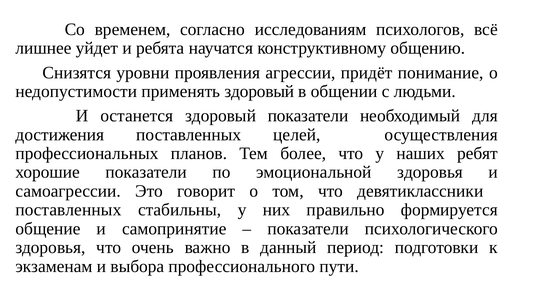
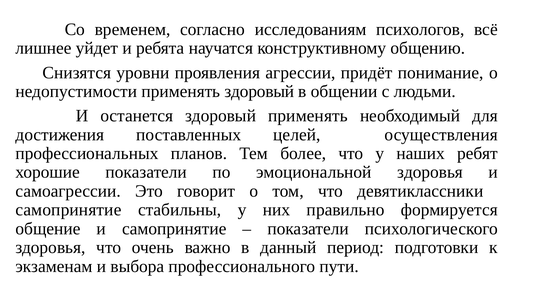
здоровый показатели: показатели -> применять (308, 116)
поставленных: поставленных -> самопринятие (69, 210)
